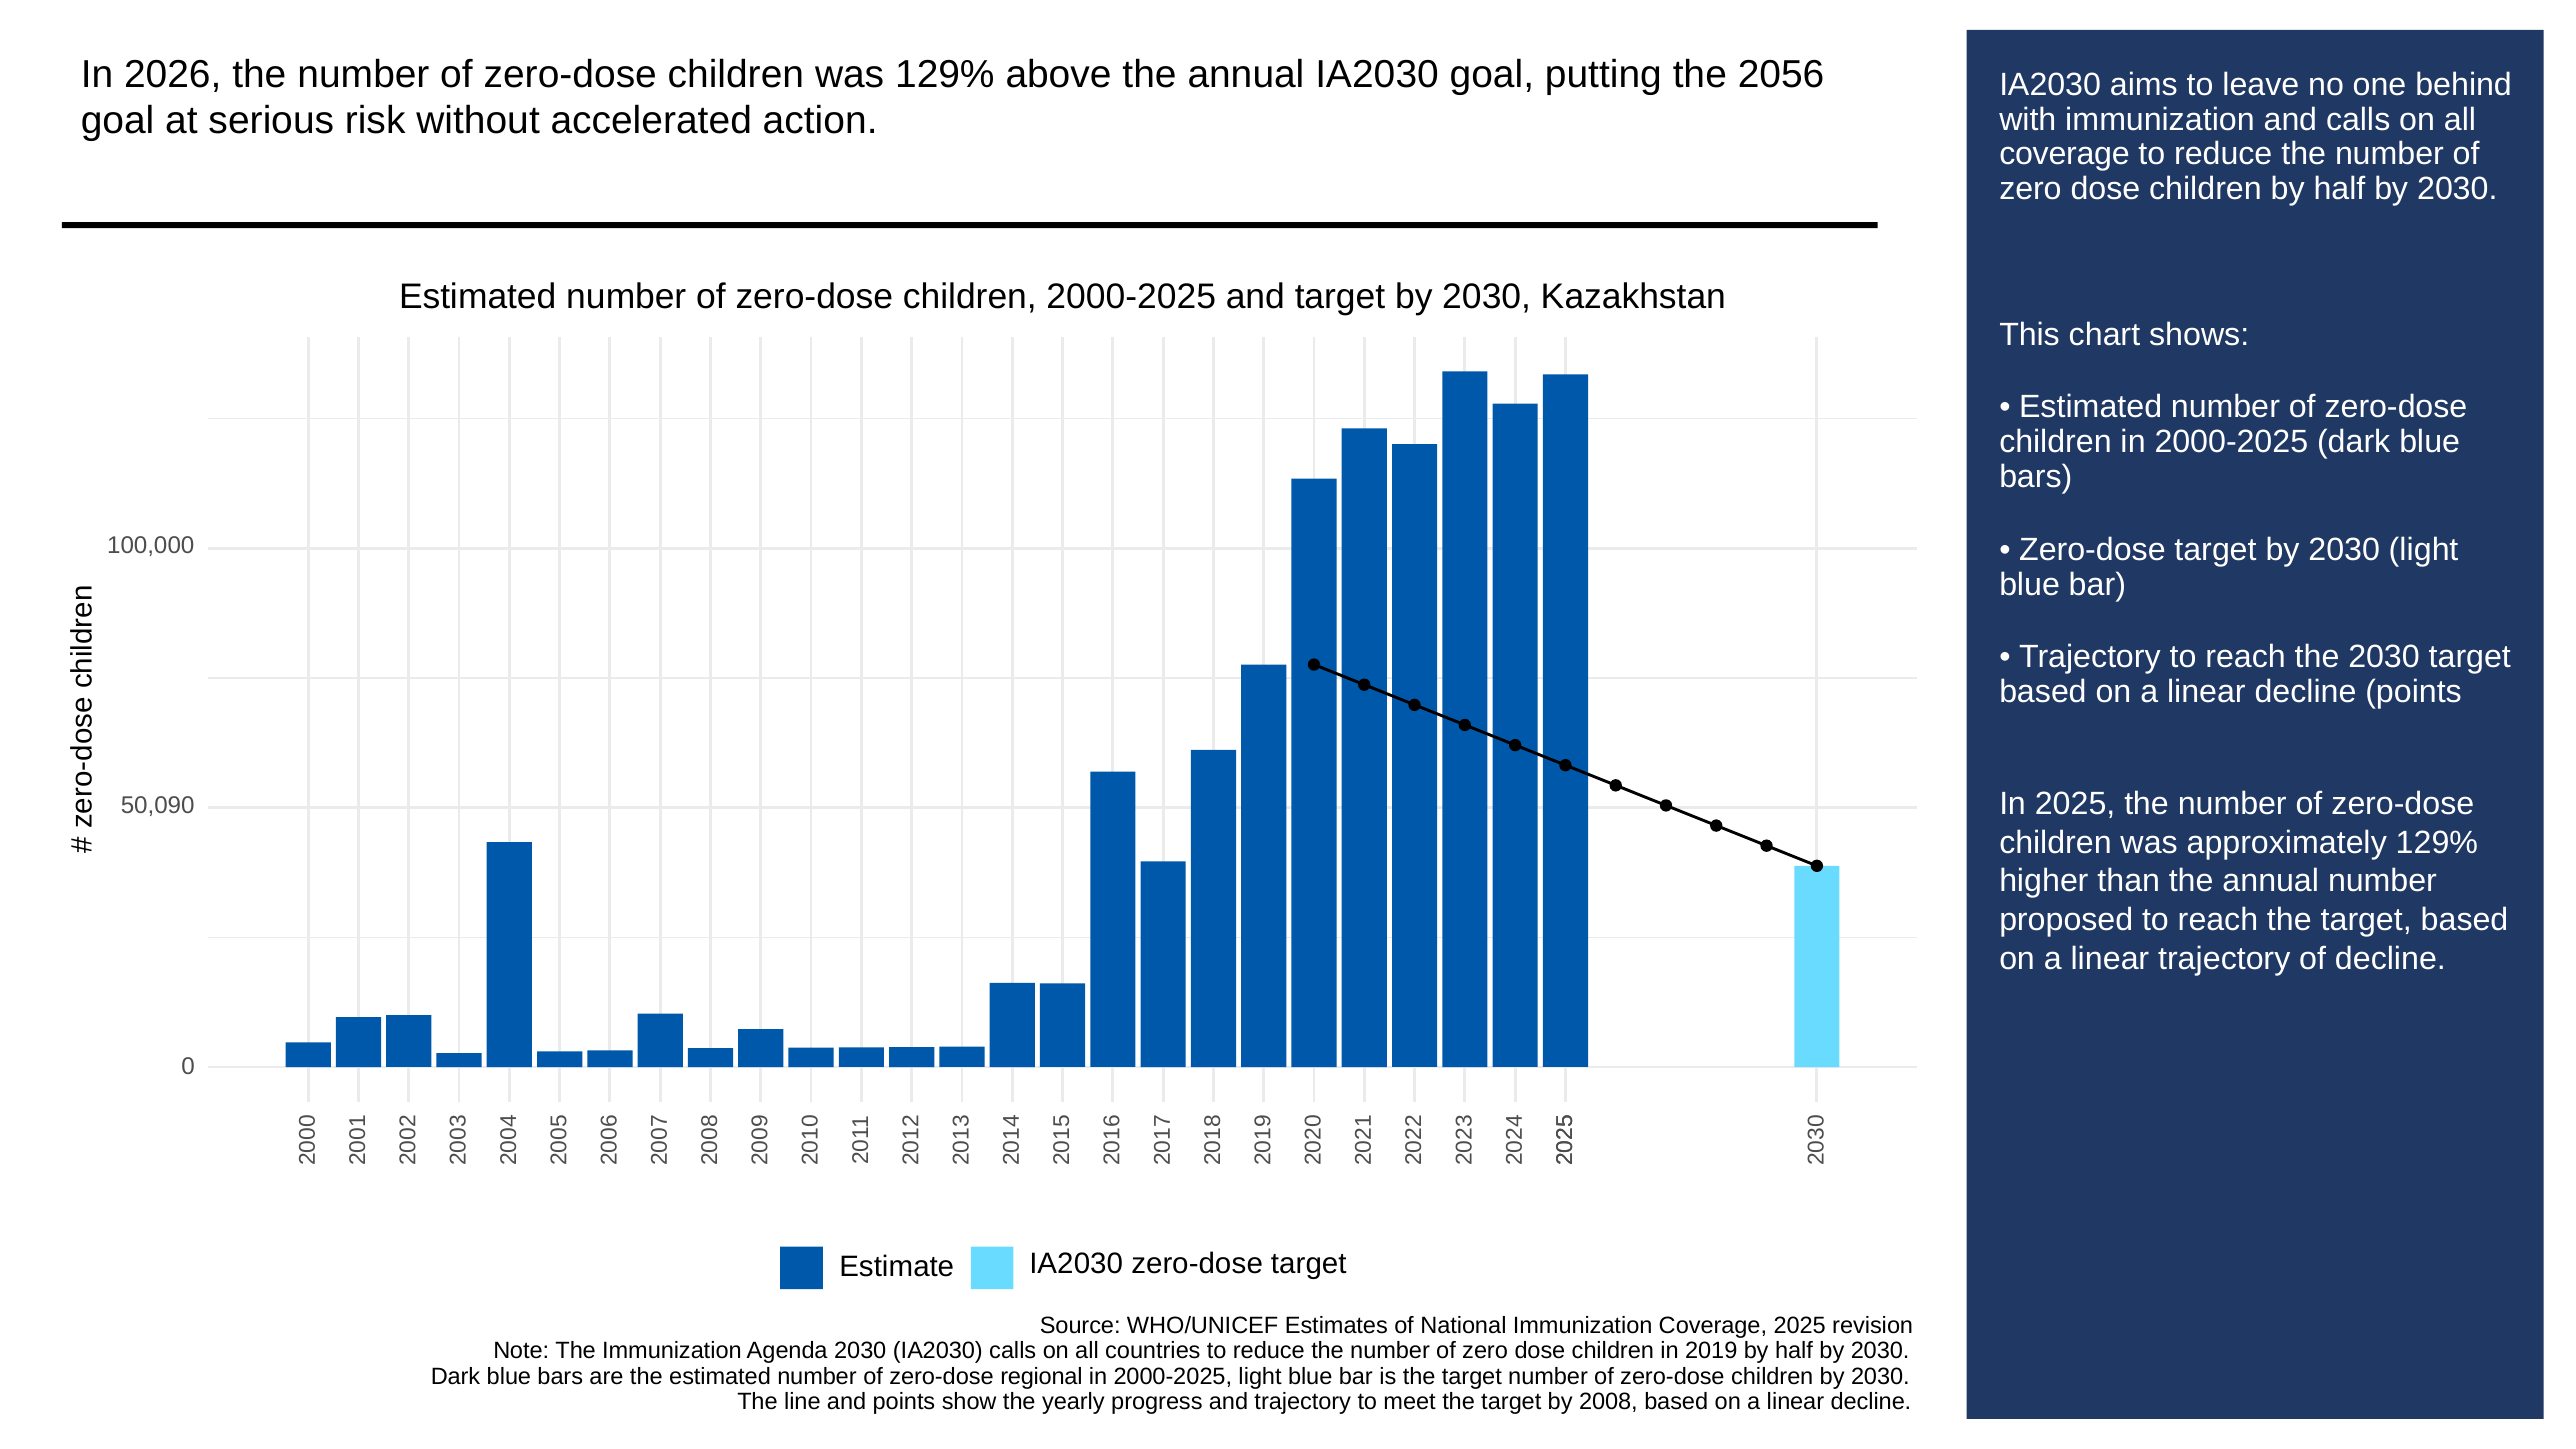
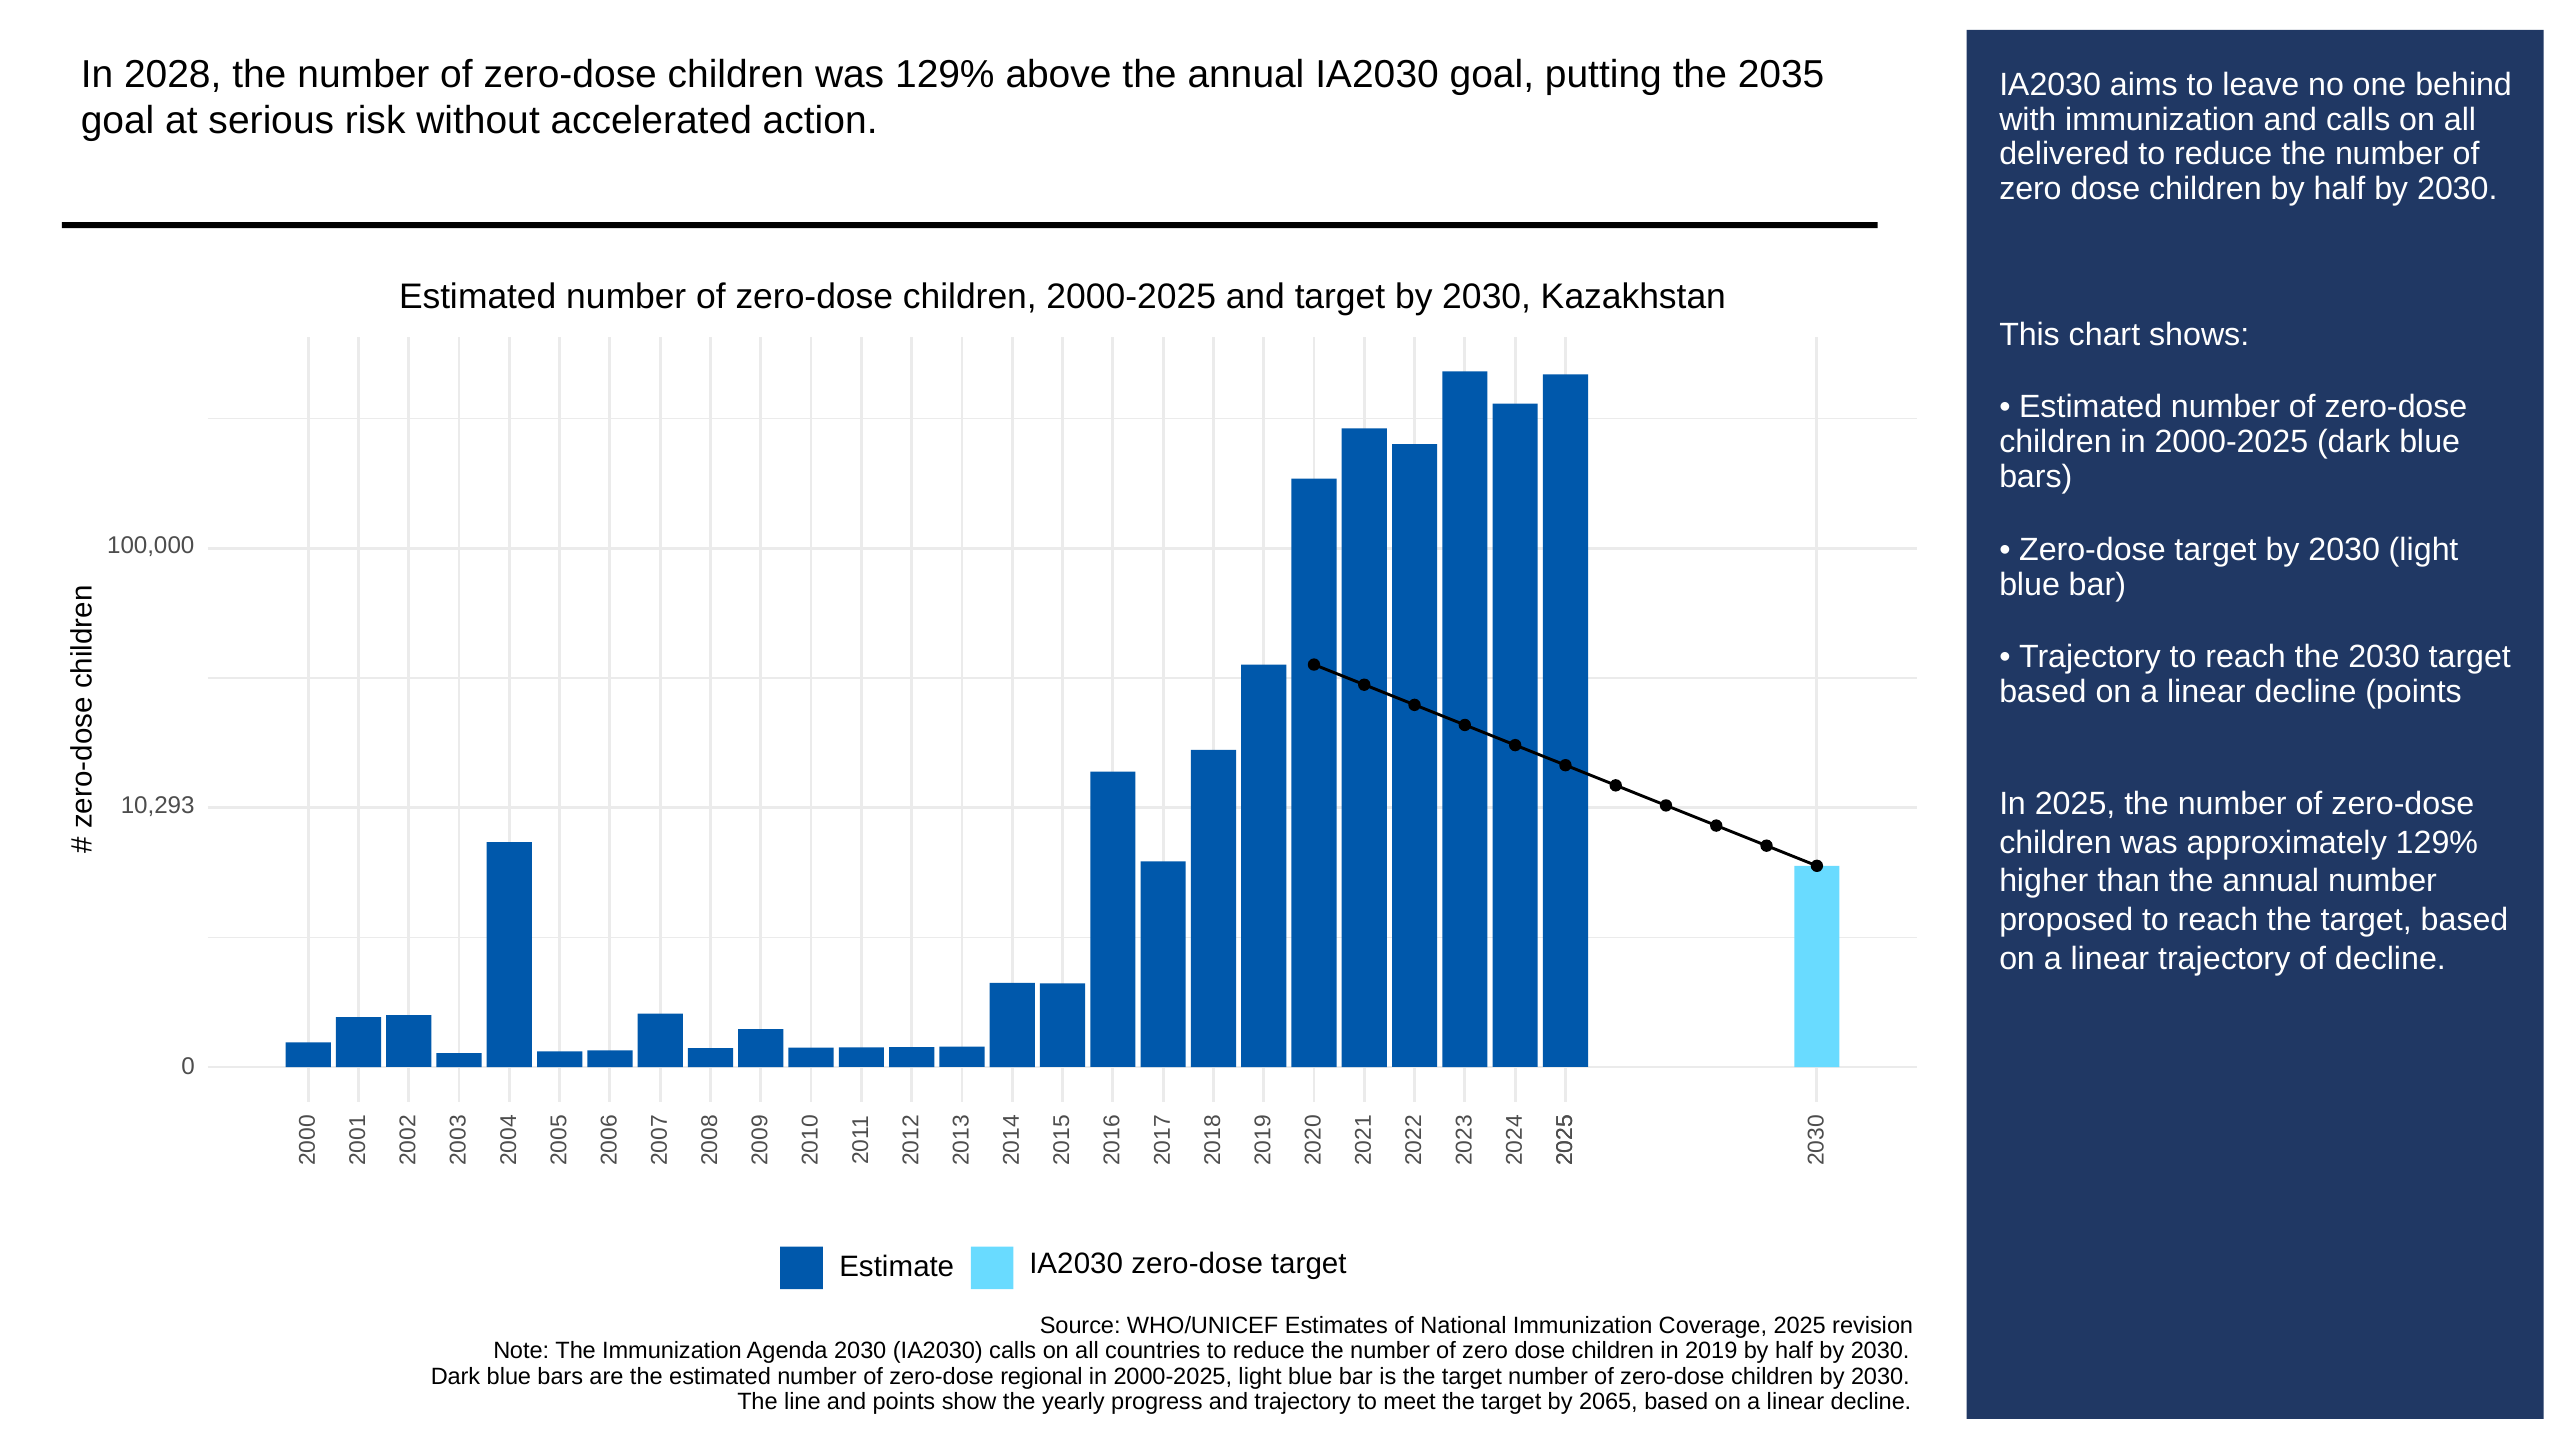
2026: 2026 -> 2028 (173, 74)
2056: 2056 -> 2035 (1781, 74)
coverage: coverage -> delivered (2064, 154)
50,090: 50,090 -> 10,293 (158, 805)
2008: 2008 -> 2065 (1608, 1402)
